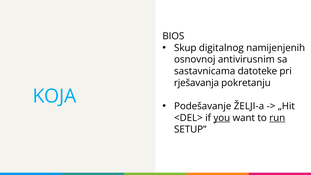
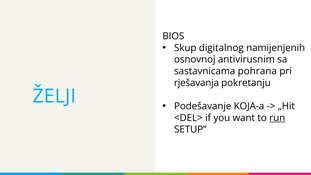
datoteke: datoteke -> pohrana (257, 71)
KOJA: KOJA -> ŽELJI (54, 96)
ŽELJI-a: ŽELJI-a -> KOJA-a (249, 106)
you underline: present -> none (222, 118)
